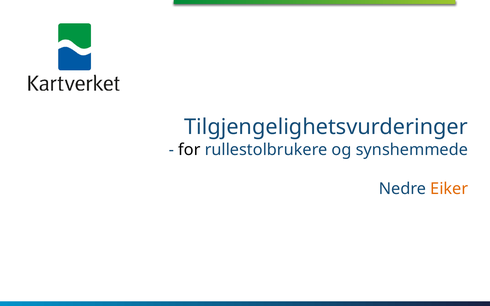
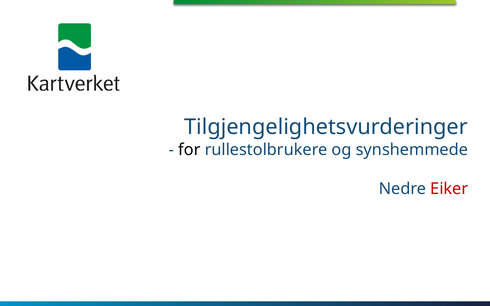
Eiker colour: orange -> red (449, 189)
